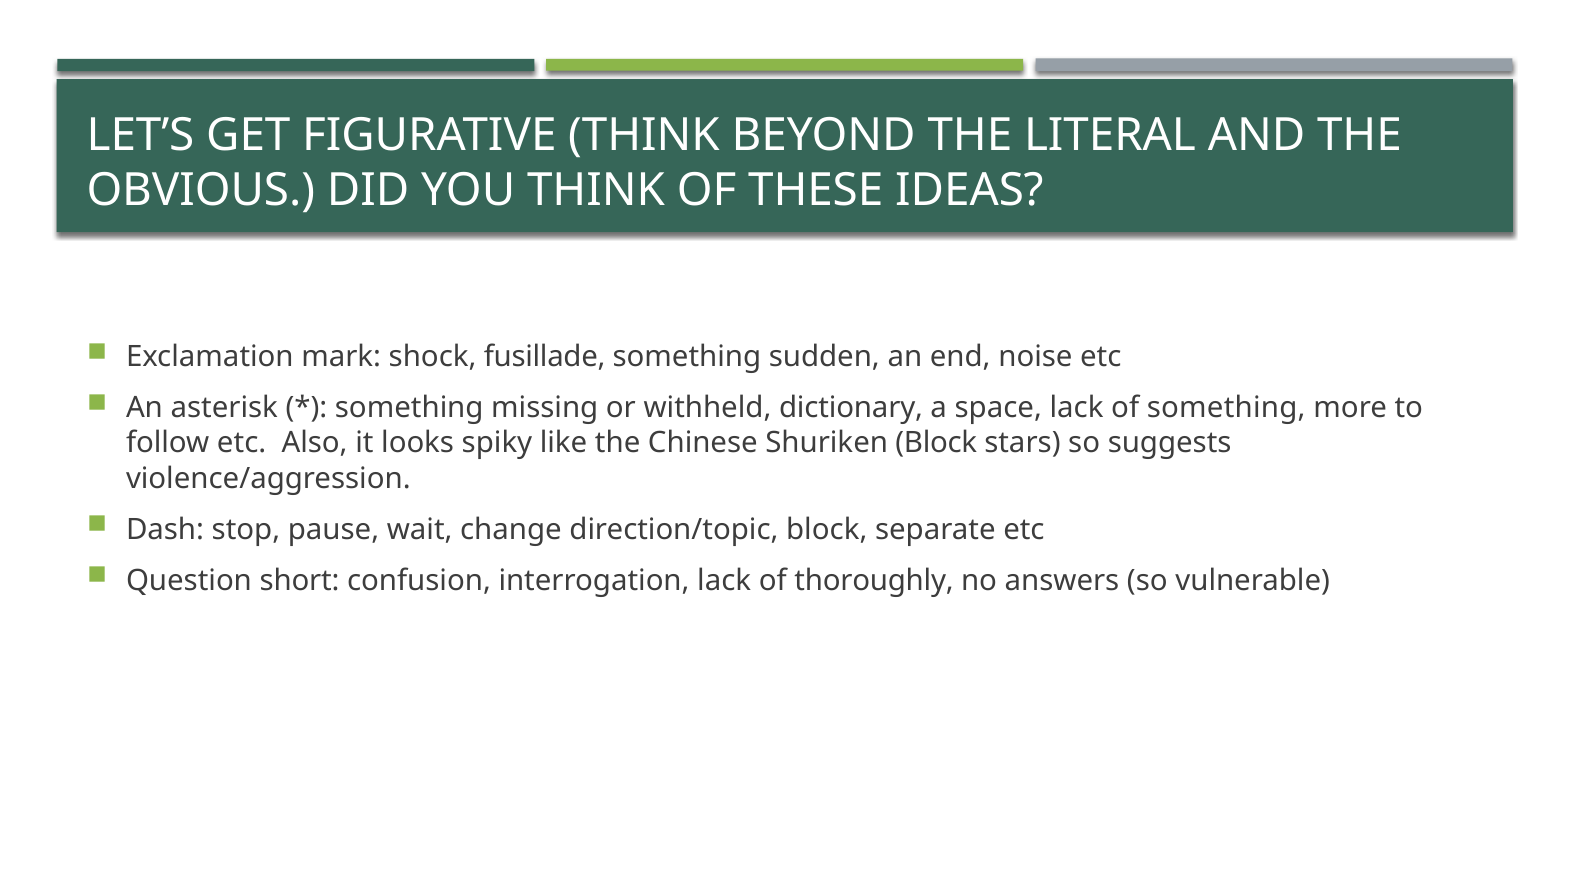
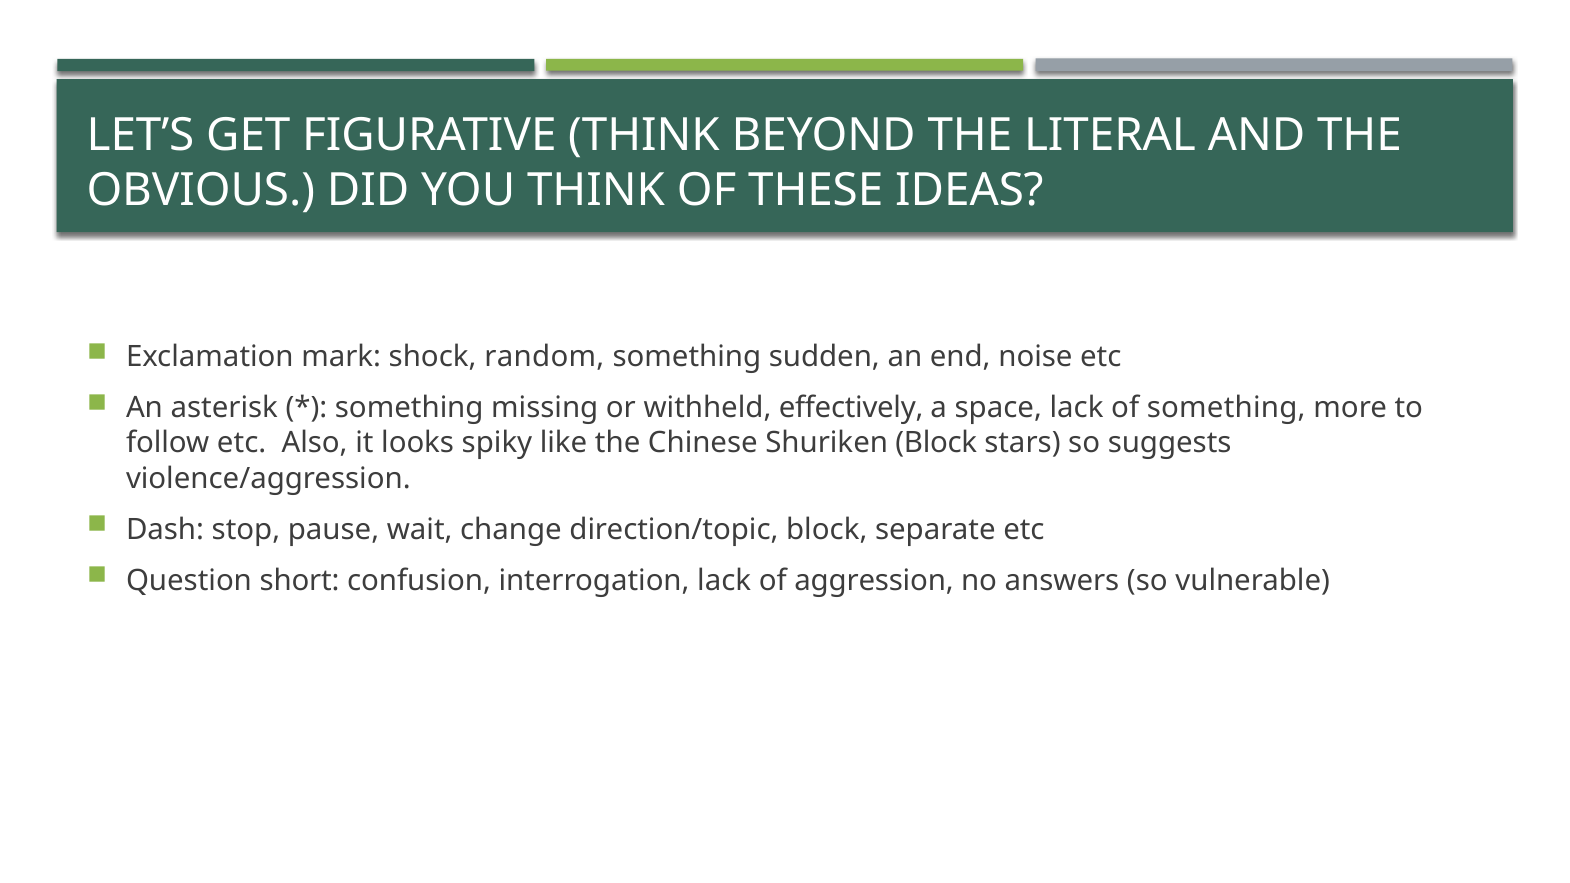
fusillade: fusillade -> random (544, 357)
dictionary: dictionary -> effectively (851, 408)
thoroughly: thoroughly -> aggression (874, 581)
